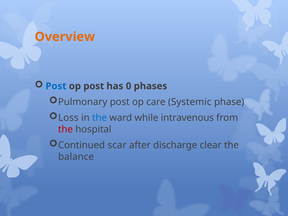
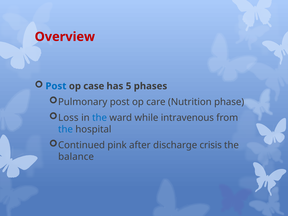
Overview colour: orange -> red (65, 37)
op post: post -> case (94, 86)
0: 0 -> 5 (129, 86)
Systemic: Systemic -> Nutrition (190, 102)
the colour: red -> blue (65, 129)
scar: scar -> pink (117, 145)
clear: clear -> crisis (211, 145)
